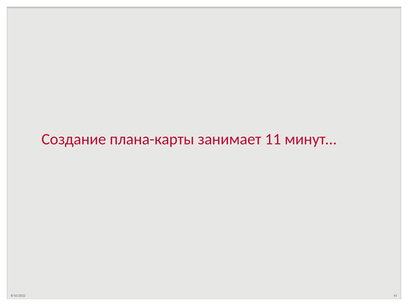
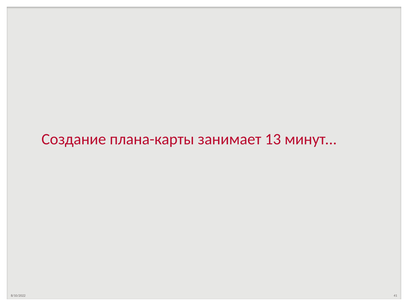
11: 11 -> 13 (273, 139)
